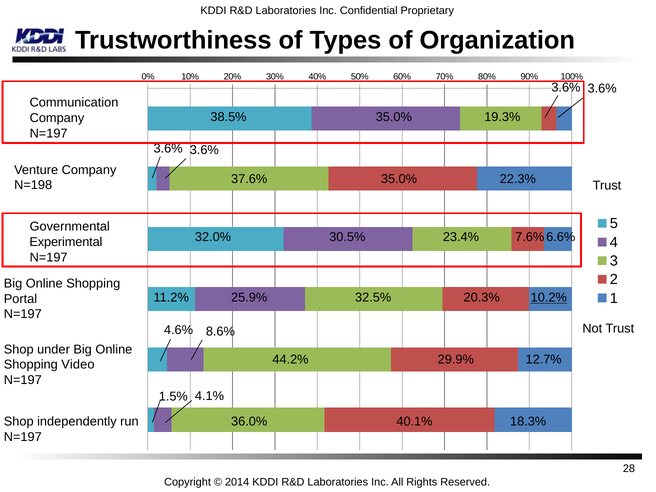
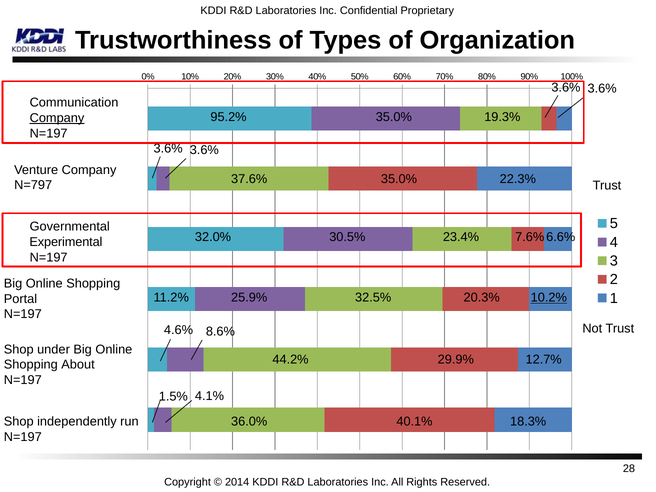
38.5%: 38.5% -> 95.2% (229, 117)
Company underline: none -> present (57, 118)
N=198: N=198 -> N=797 (33, 185)
Video: Video -> About (78, 365)
